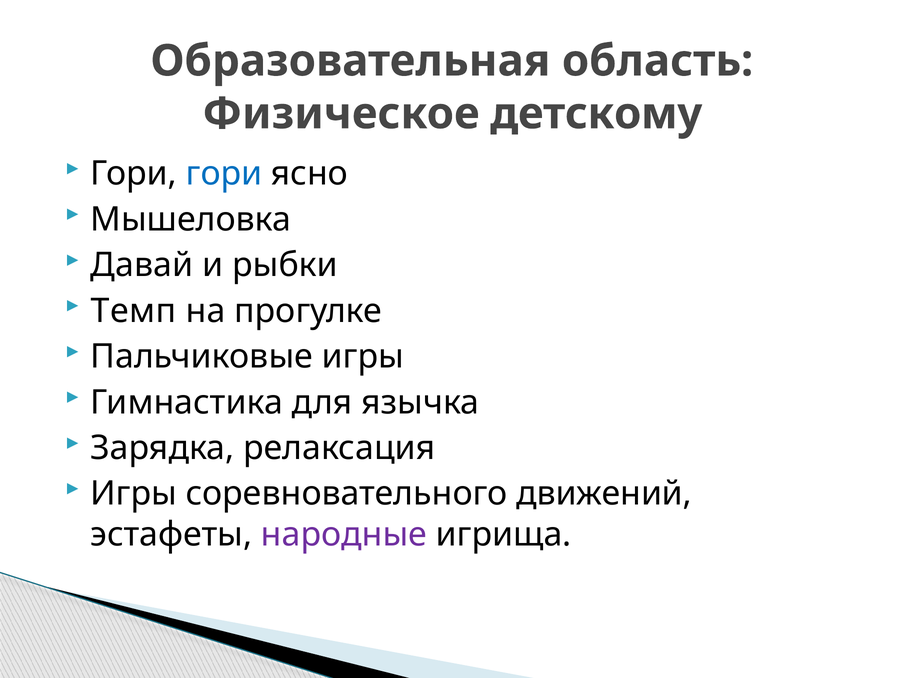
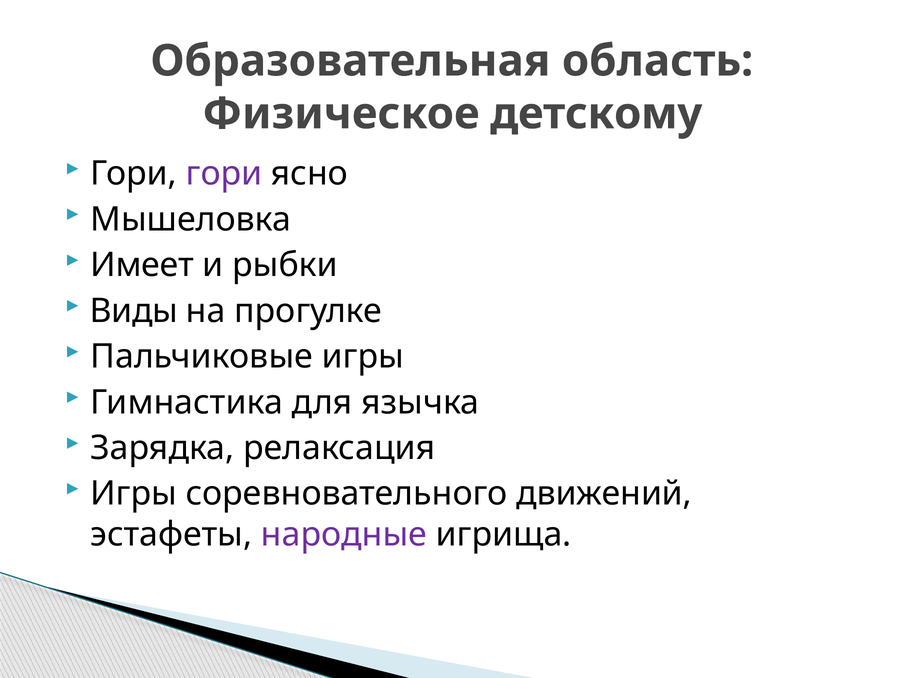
гори colour: blue -> purple (224, 174)
Давай: Давай -> Имеет (142, 265)
Темп: Темп -> Виды (134, 311)
